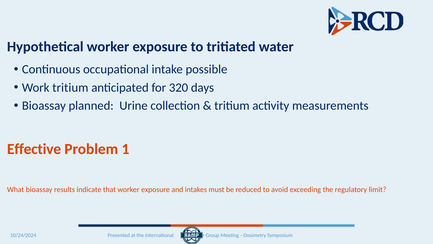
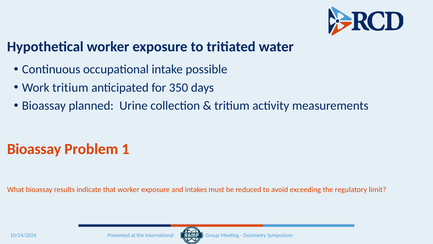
320: 320 -> 350 (179, 87)
Effective: Effective -> Bioassay (34, 149)
